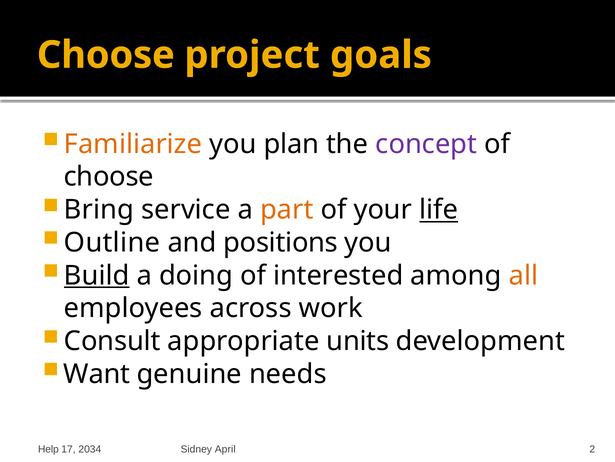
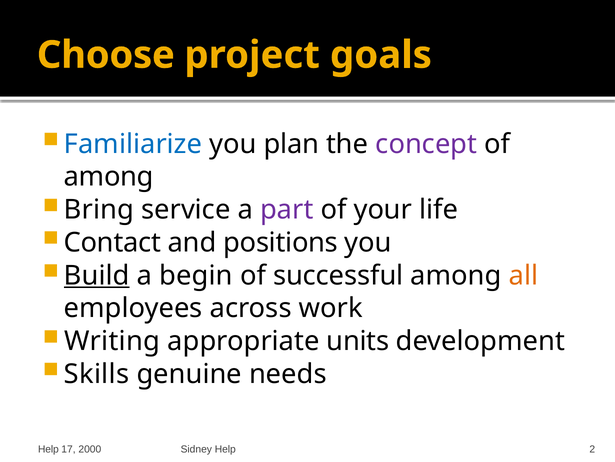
Familiarize colour: orange -> blue (133, 144)
choose: choose -> among (109, 177)
part colour: orange -> purple (287, 209)
life underline: present -> none (439, 209)
Outline: Outline -> Contact (112, 242)
doing: doing -> begin (196, 275)
interested: interested -> successful (338, 275)
Consult: Consult -> Writing (112, 341)
Want: Want -> Skills (97, 374)
2034: 2034 -> 2000 (90, 449)
Sidney April: April -> Help (225, 449)
